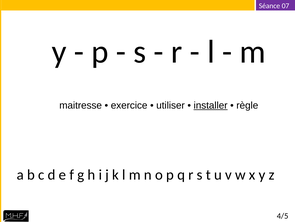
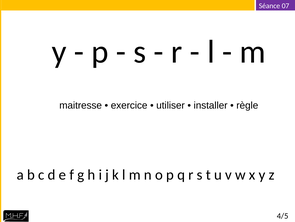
installer underline: present -> none (211, 105)
